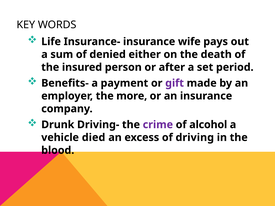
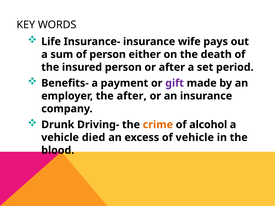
of denied: denied -> person (108, 54)
the more: more -> after (132, 96)
crime colour: purple -> orange (158, 125)
of driving: driving -> vehicle (195, 138)
